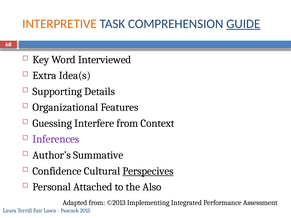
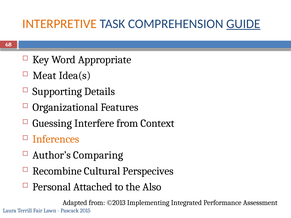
Interviewed: Interviewed -> Appropriate (105, 60)
Extra: Extra -> Meat (44, 76)
Inferences colour: purple -> orange (56, 139)
Summative: Summative -> Comparing (98, 155)
Confidence: Confidence -> Recombine (57, 171)
Perspecives underline: present -> none (148, 171)
